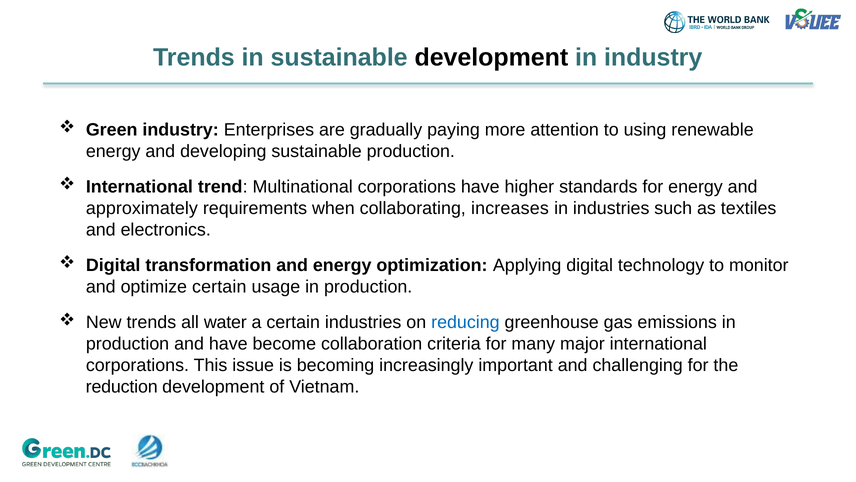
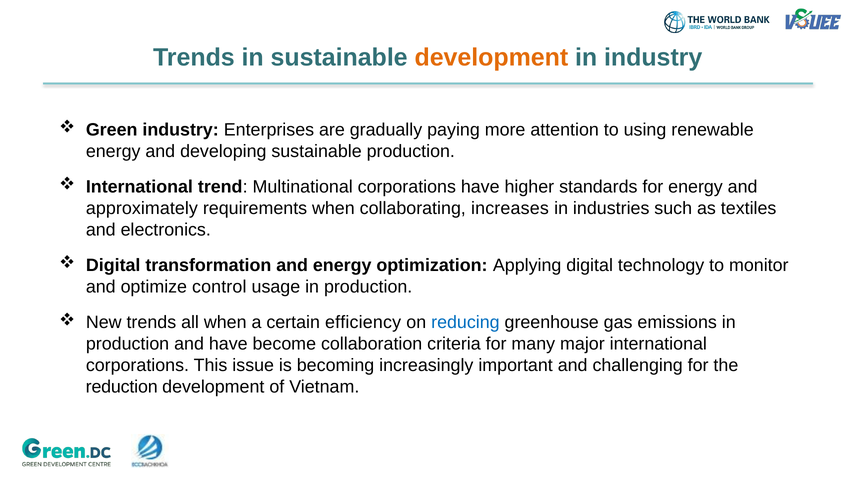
development colour: black -> orange (491, 58)
optimize certain: certain -> control (219, 287)
all water: water -> when (225, 322)
certain industries: industries -> efficiency (363, 322)
